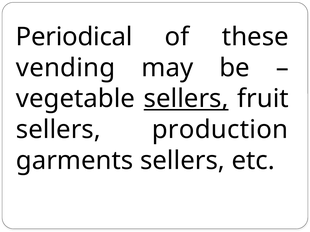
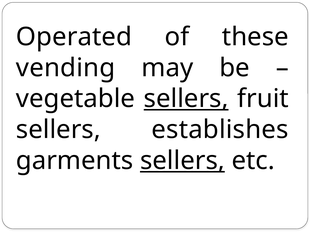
Periodical: Periodical -> Operated (74, 37)
production: production -> establishes (220, 130)
sellers underline: none -> present (182, 161)
